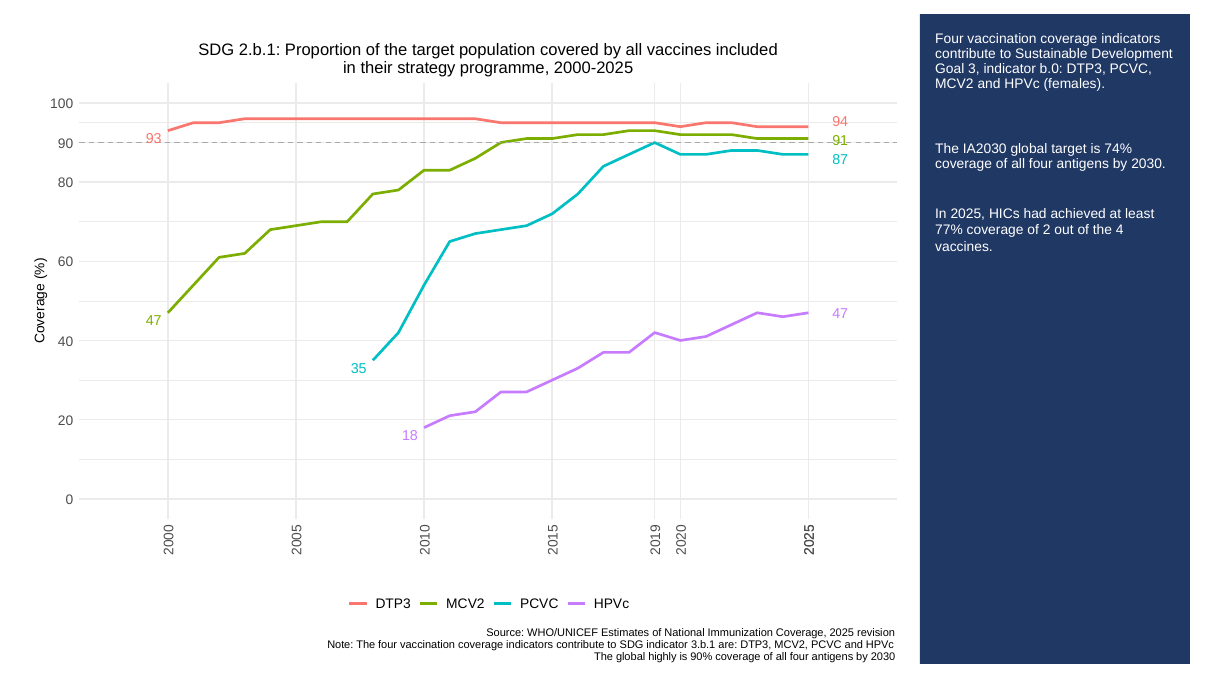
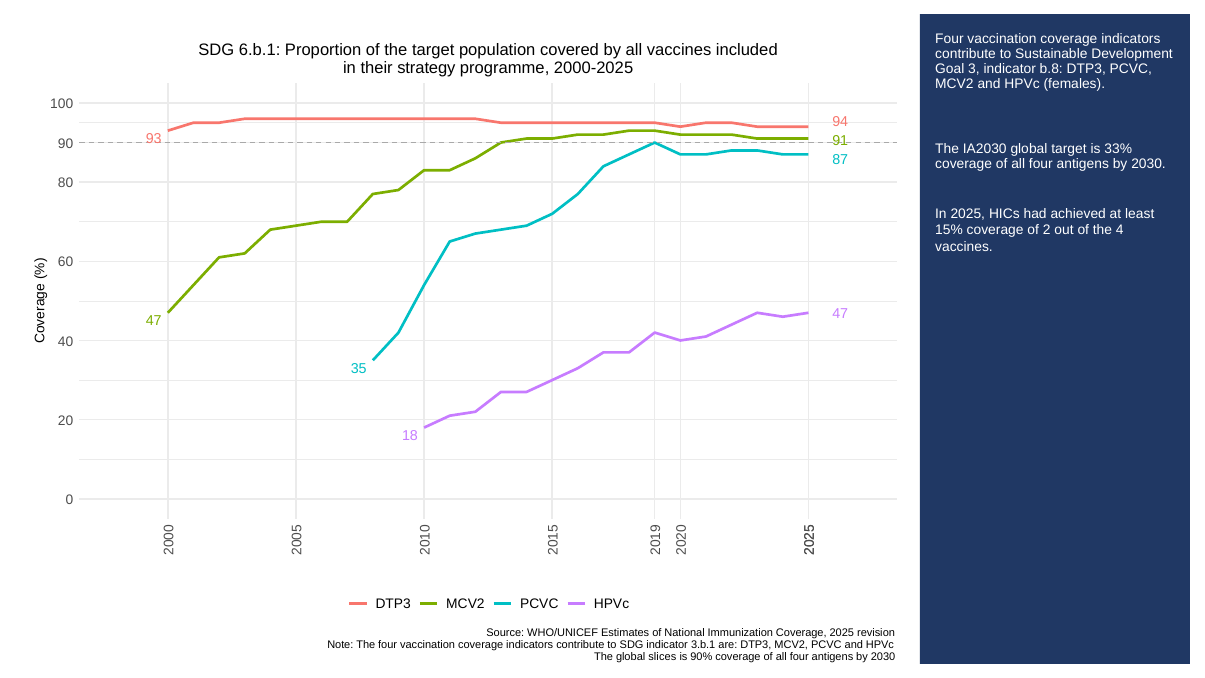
2.b.1: 2.b.1 -> 6.b.1 (260, 50)
b.0: b.0 -> b.8 (1051, 69)
74%: 74% -> 33% (1118, 149)
77%: 77% -> 15% (949, 230)
highly: highly -> slices (662, 656)
